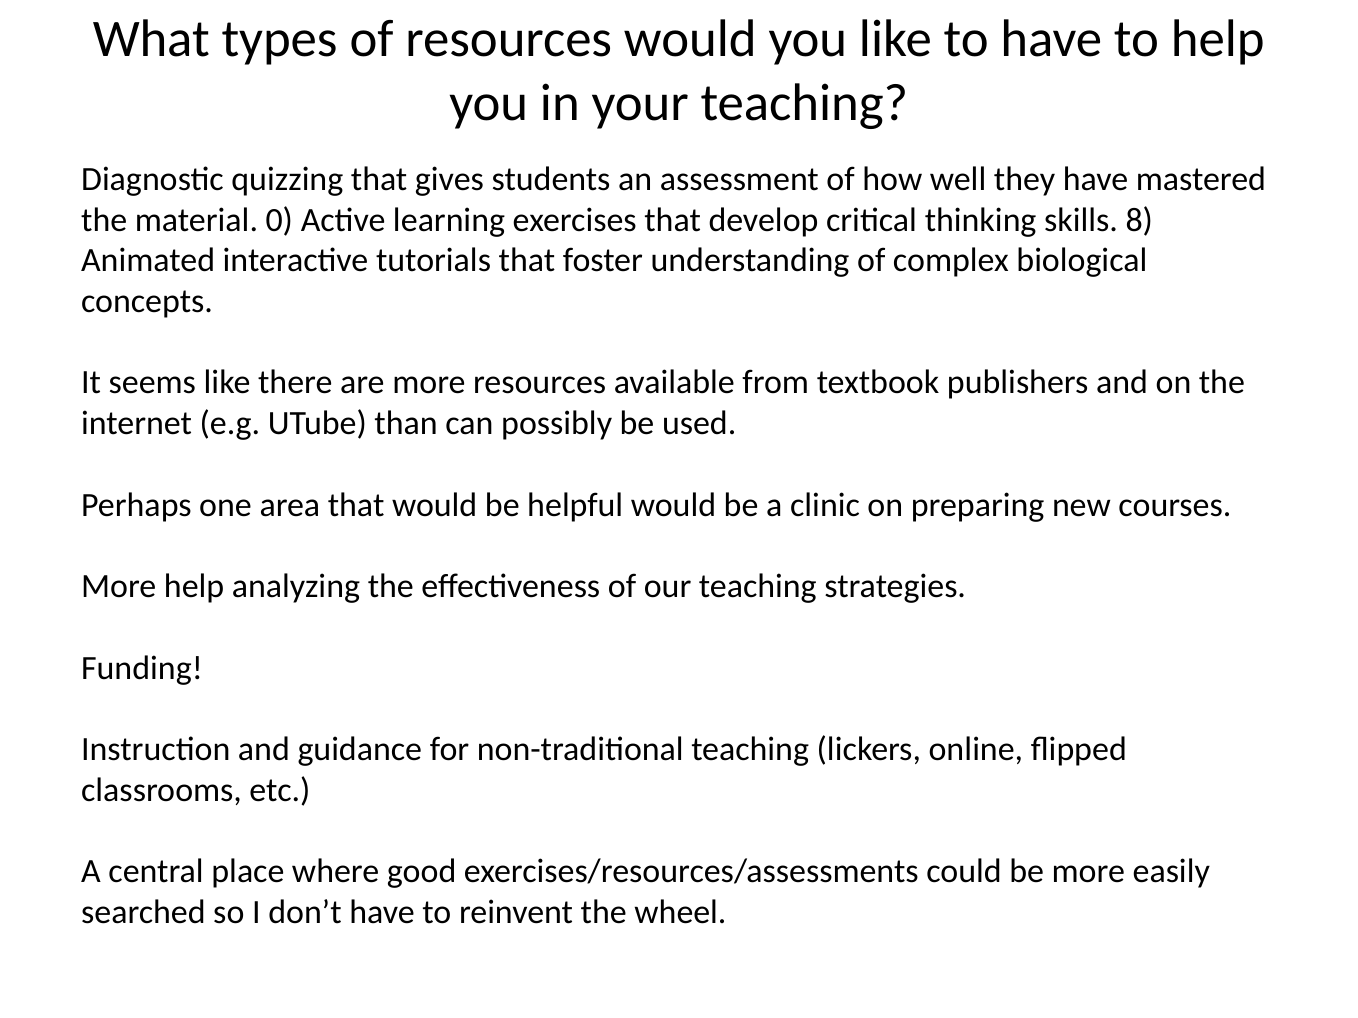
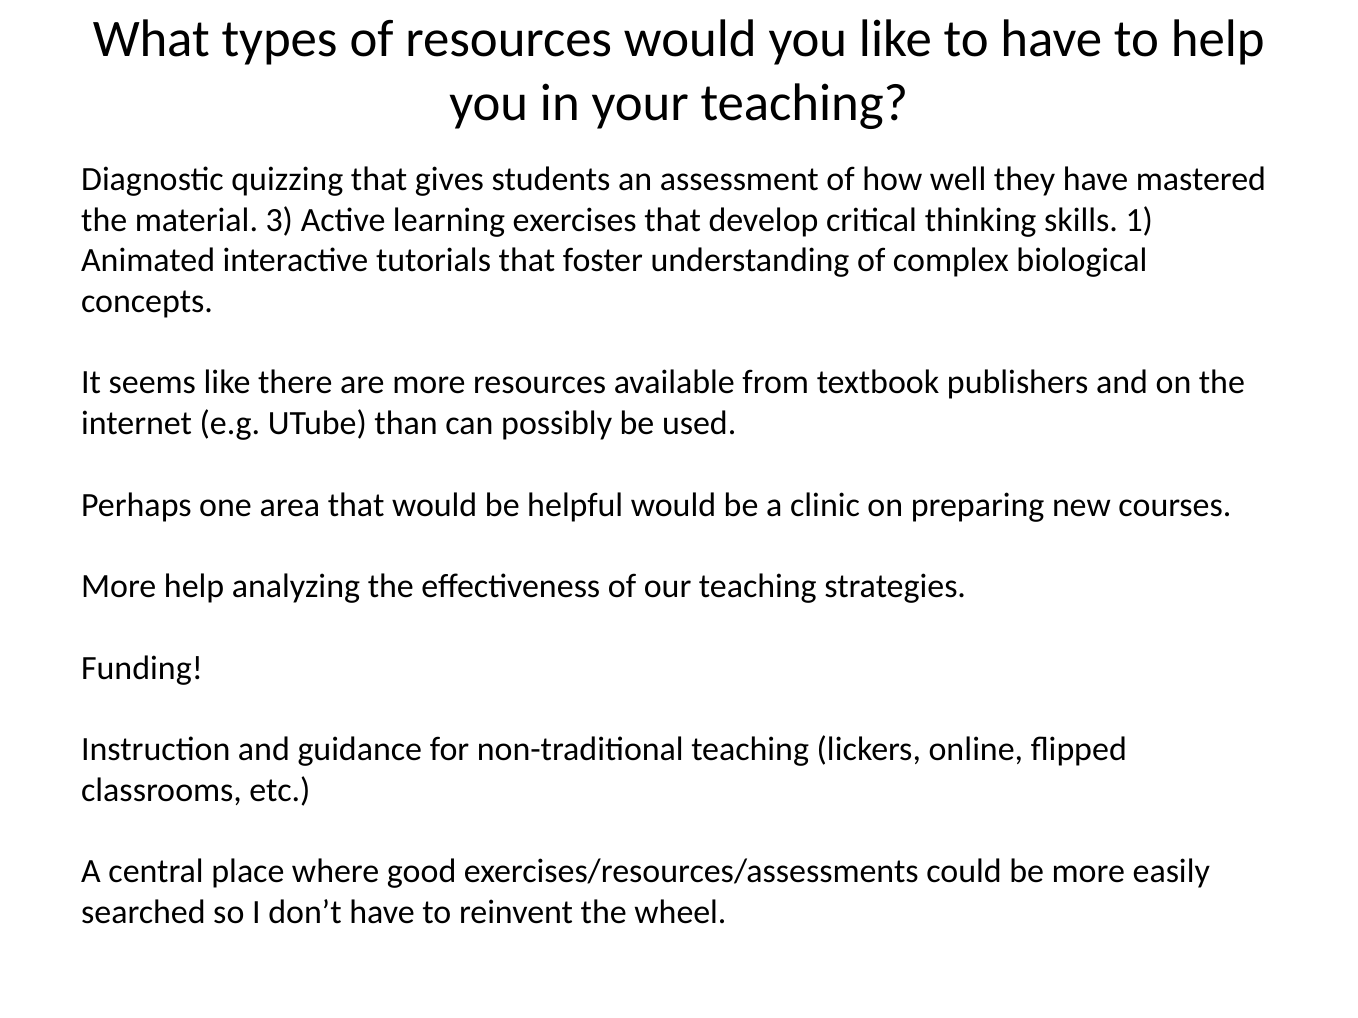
0: 0 -> 3 (279, 220)
8: 8 -> 1 (1139, 220)
